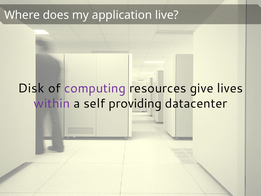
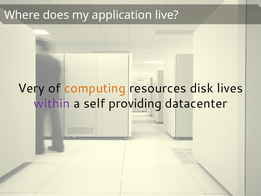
Disk: Disk -> Very (31, 88)
computing colour: purple -> orange (95, 88)
give: give -> disk (202, 88)
